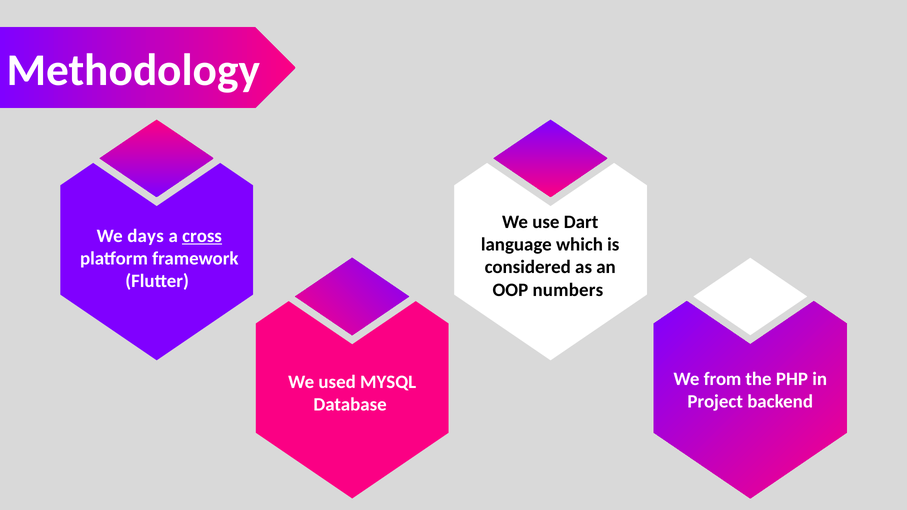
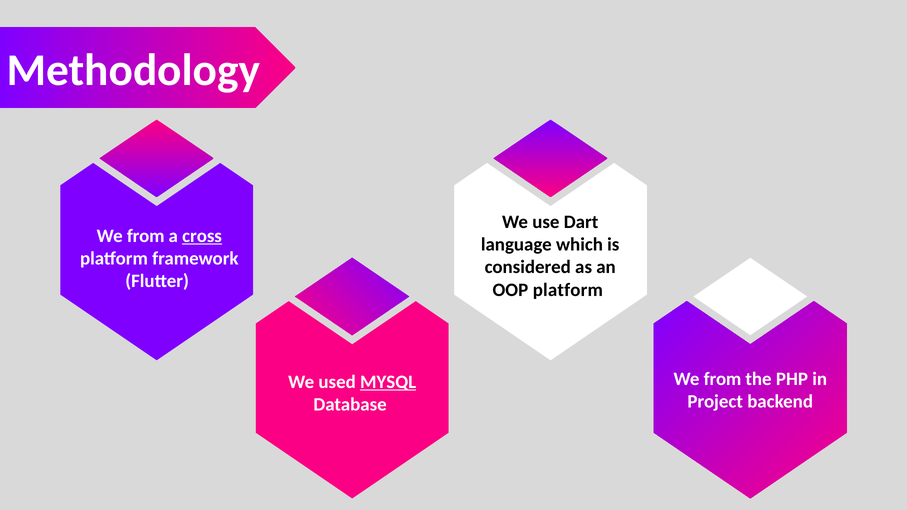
days: days -> from (146, 236)
OOP numbers: numbers -> platform (568, 290)
MYSQL underline: none -> present (388, 382)
